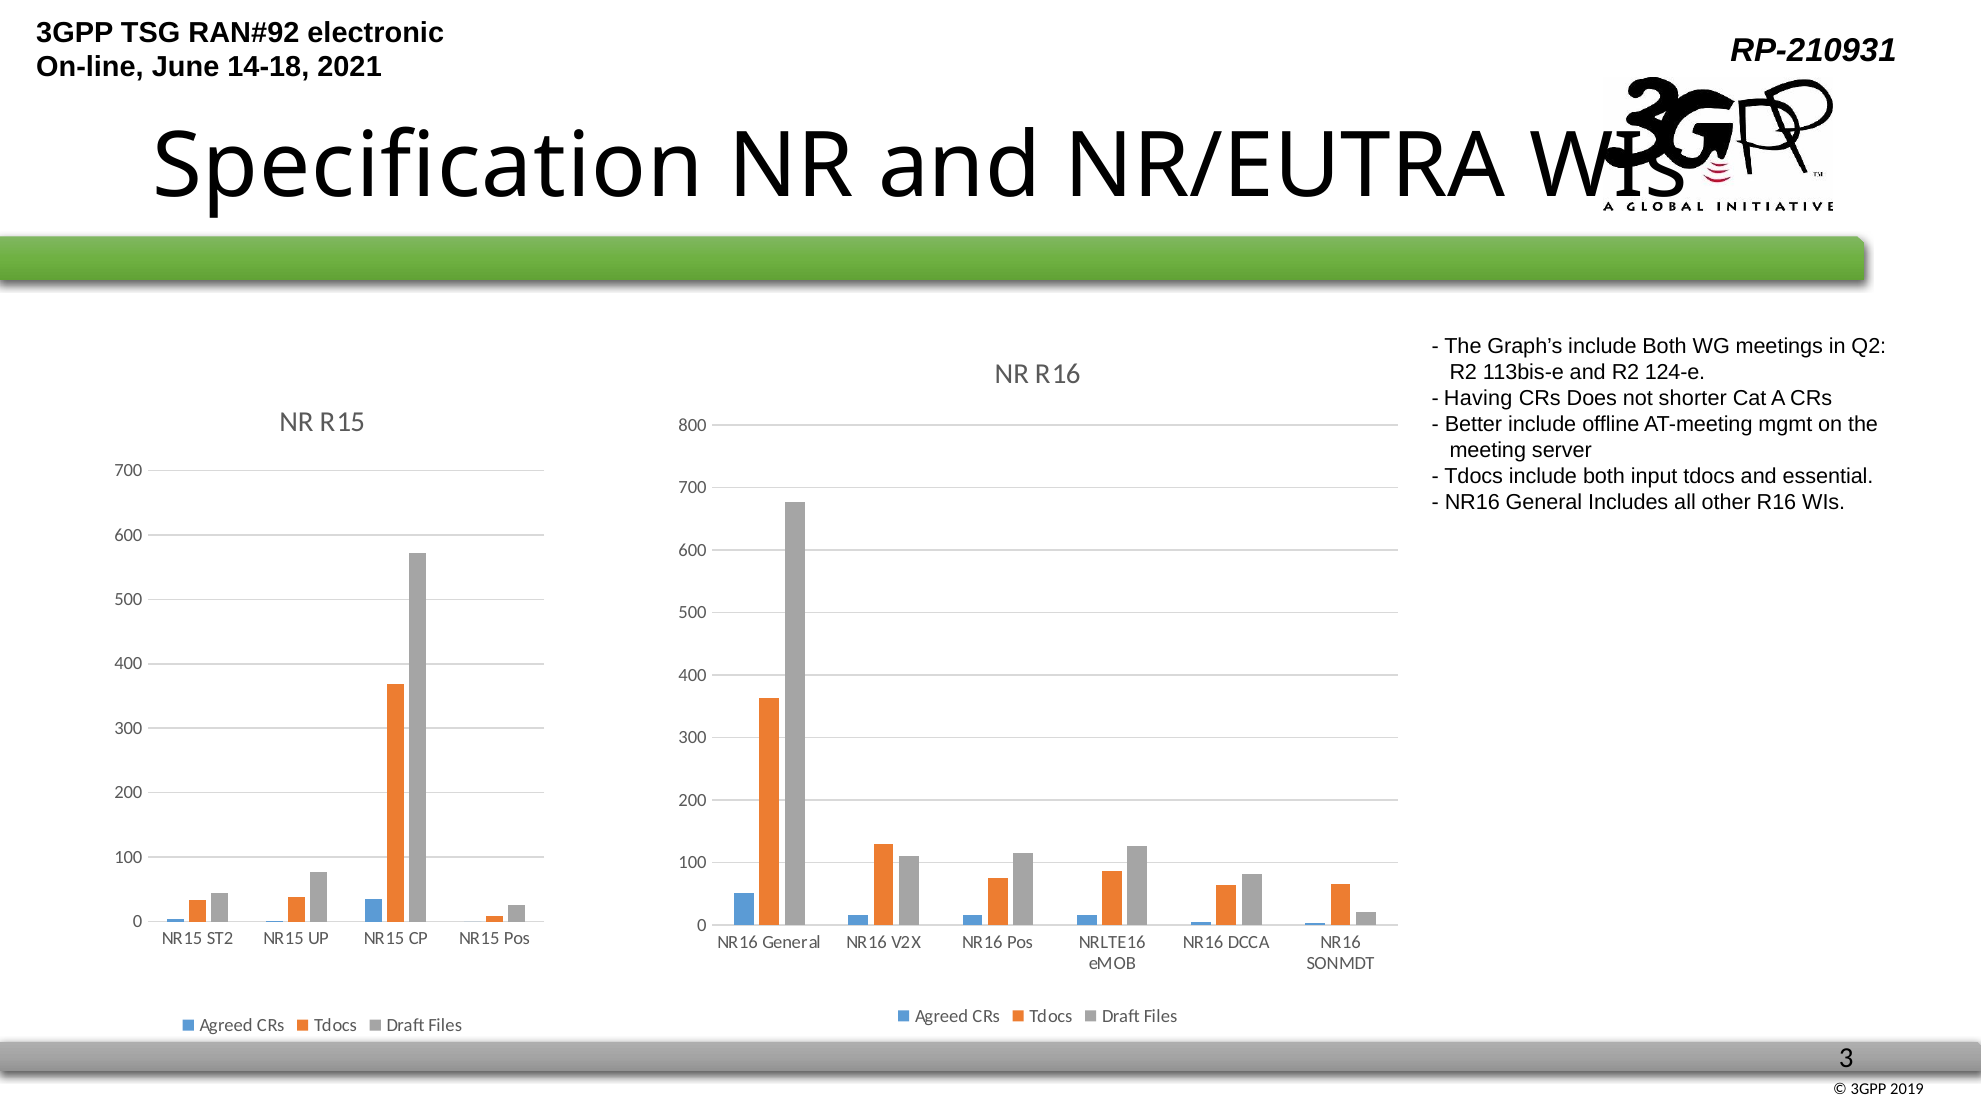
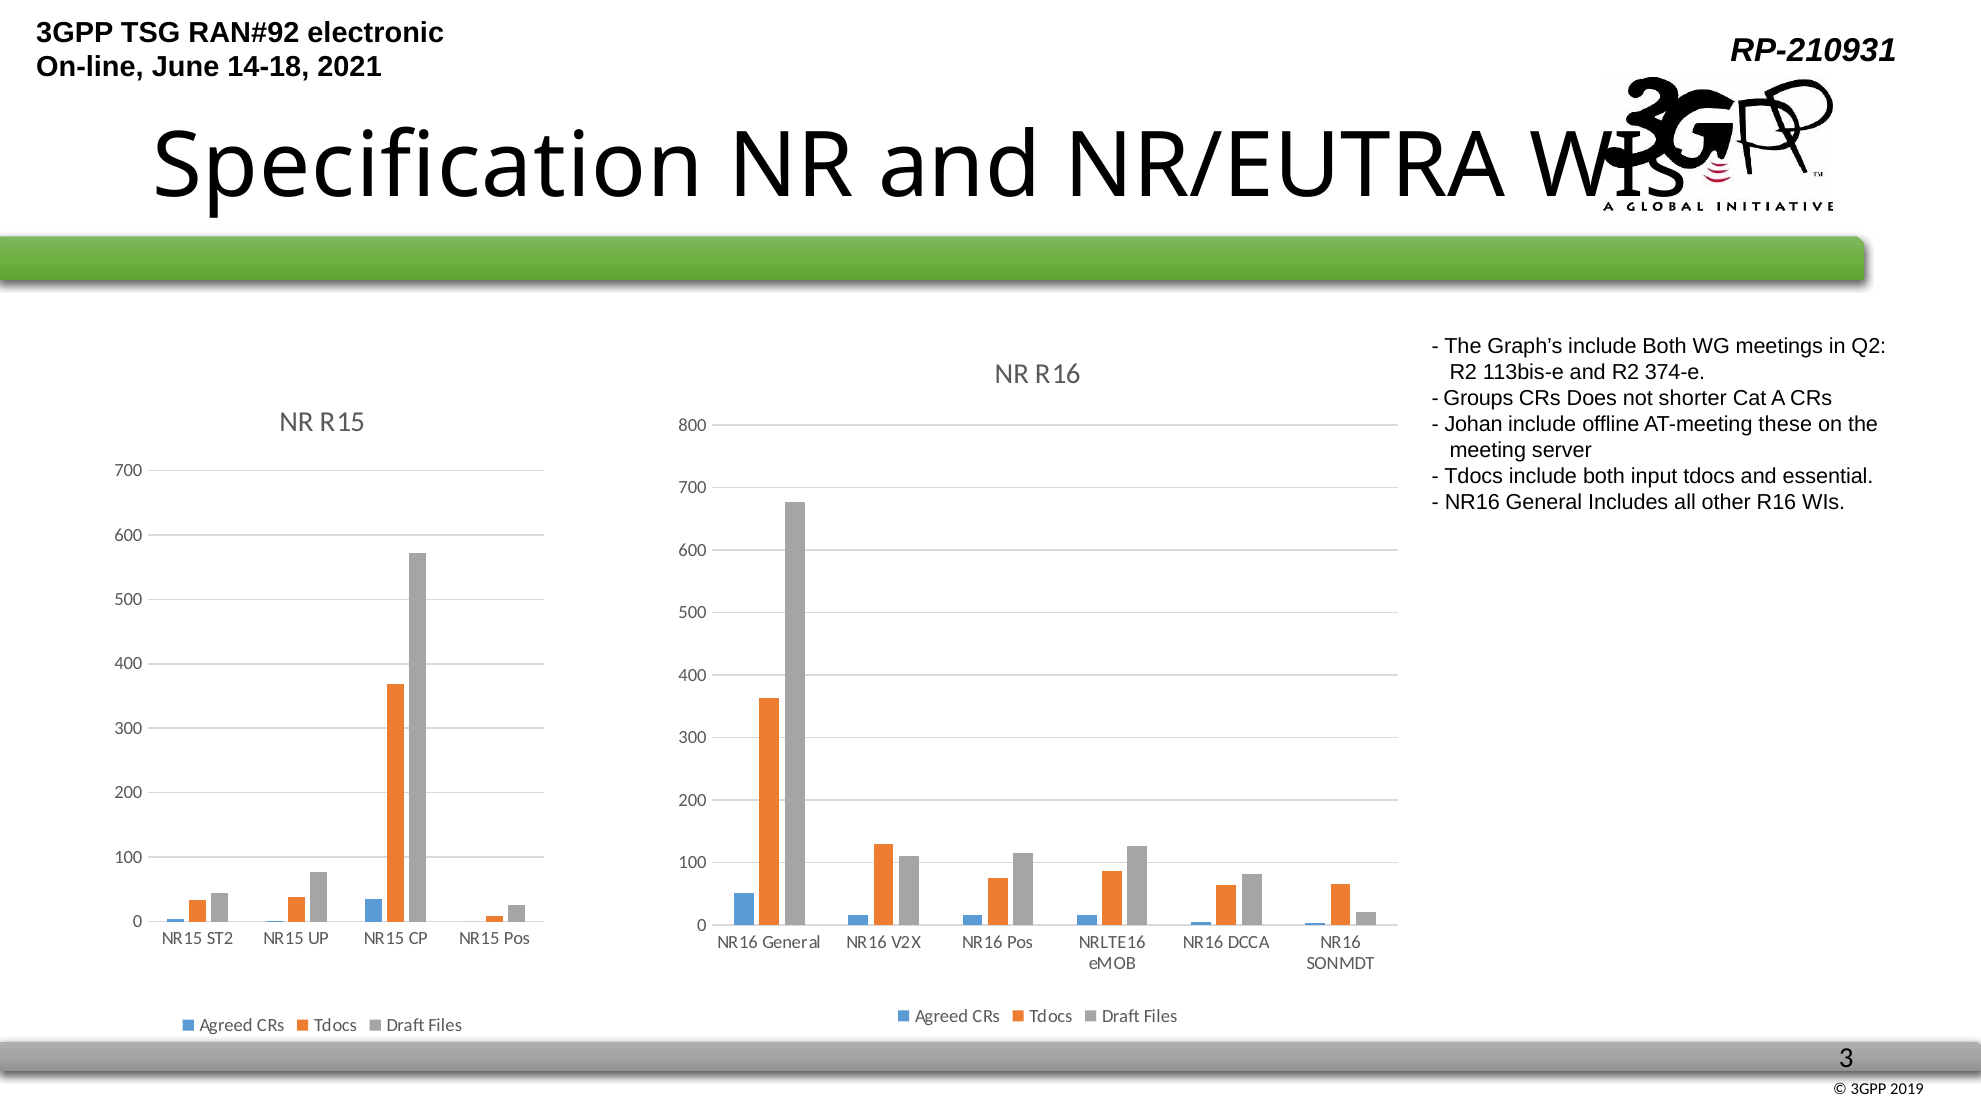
124-e: 124-e -> 374-e (1675, 373)
Having: Having -> Groups (1478, 399)
Better: Better -> Johan (1474, 425)
mgmt: mgmt -> these (1785, 425)
